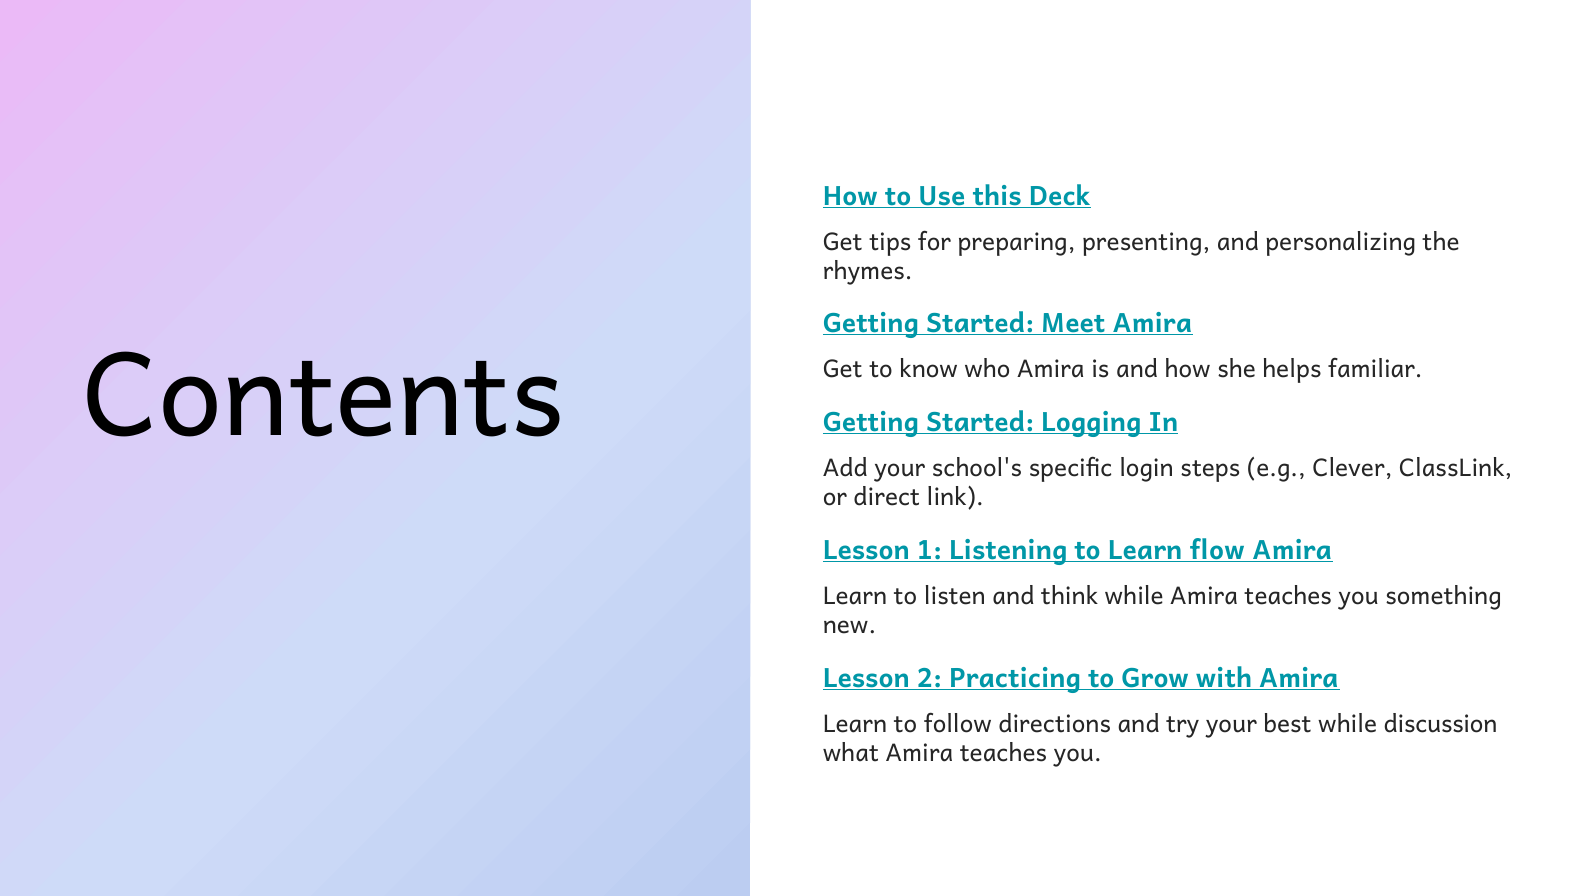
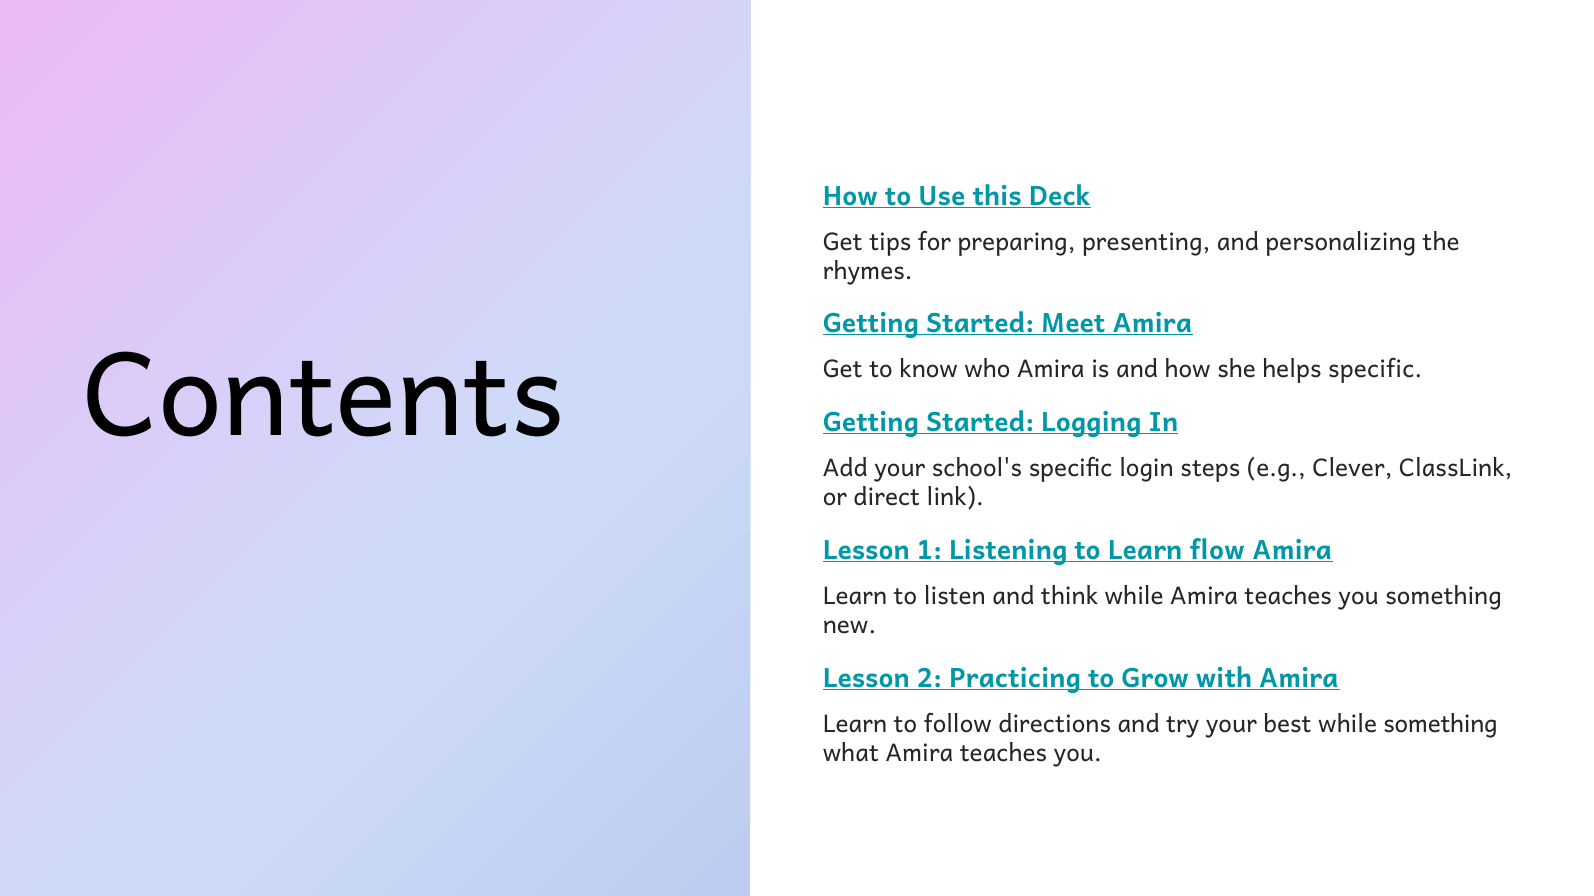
helps familiar: familiar -> specific (1375, 370)
while discussion: discussion -> something (1441, 725)
